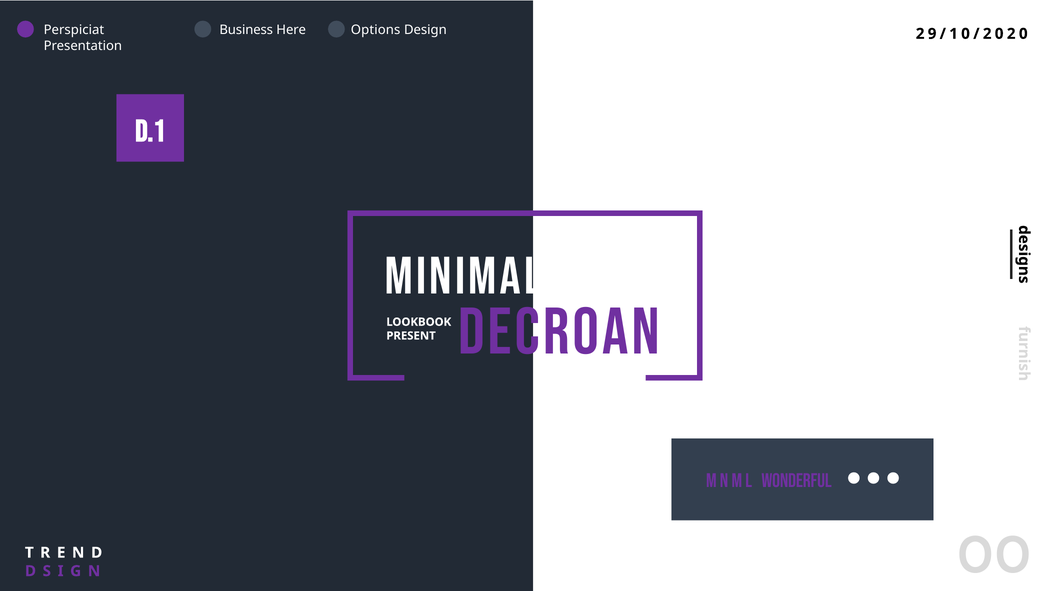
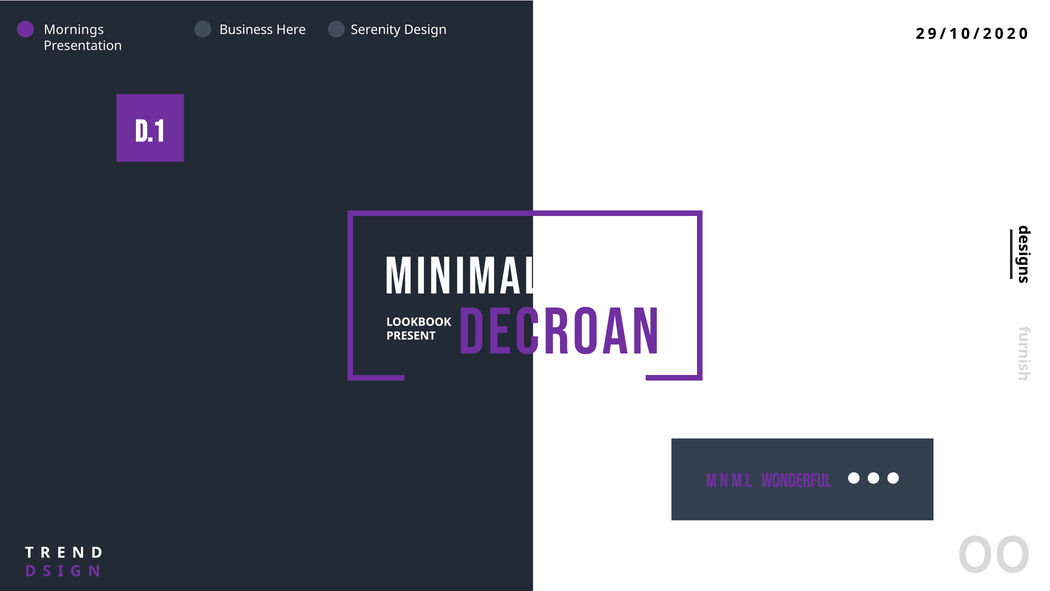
Perspiciat: Perspiciat -> Mornings (74, 30)
Options: Options -> Serenity (376, 30)
